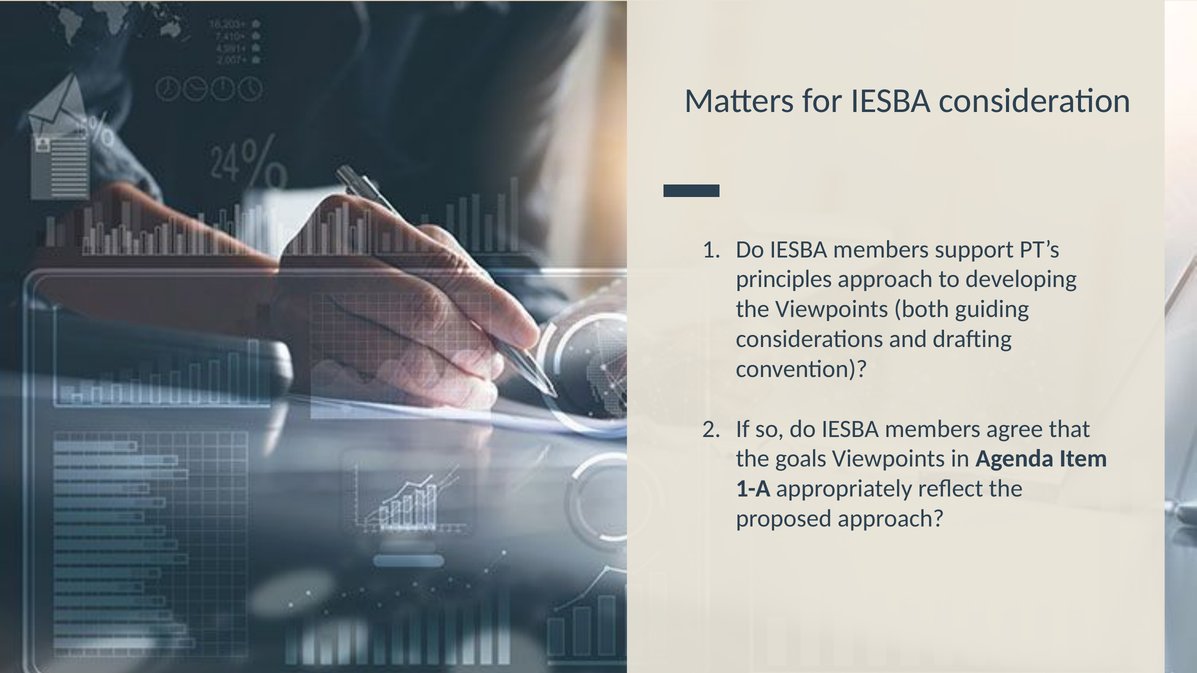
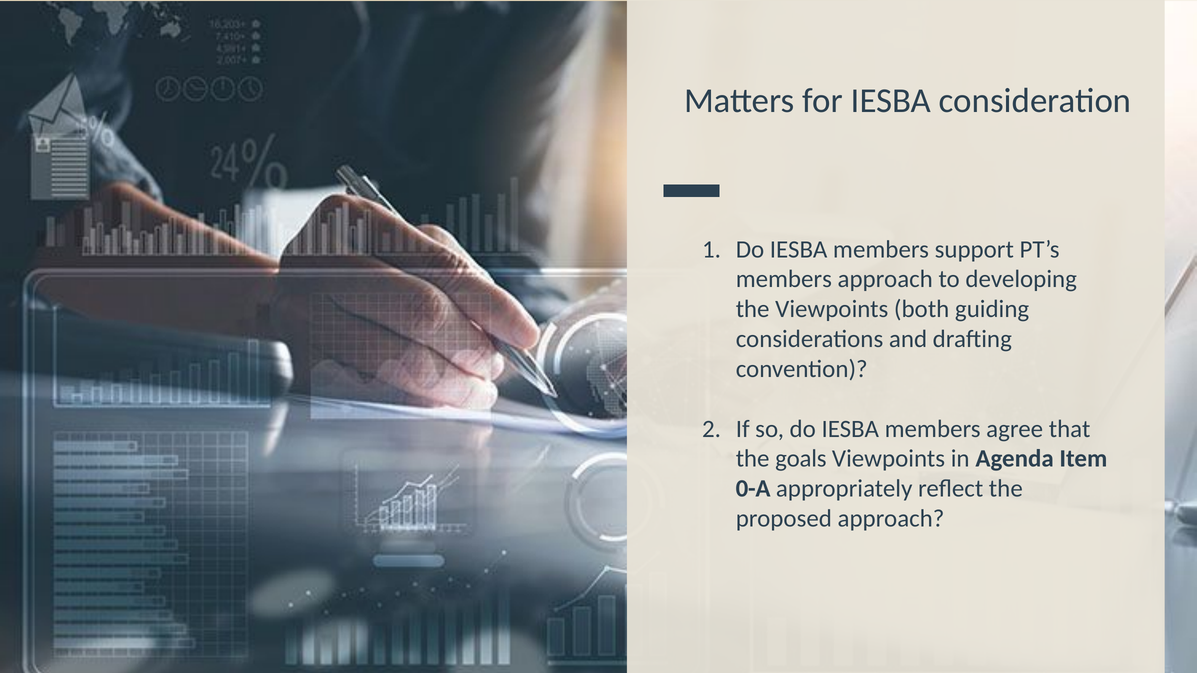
principles: principles -> members (784, 279)
1-A: 1-A -> 0-A (753, 489)
